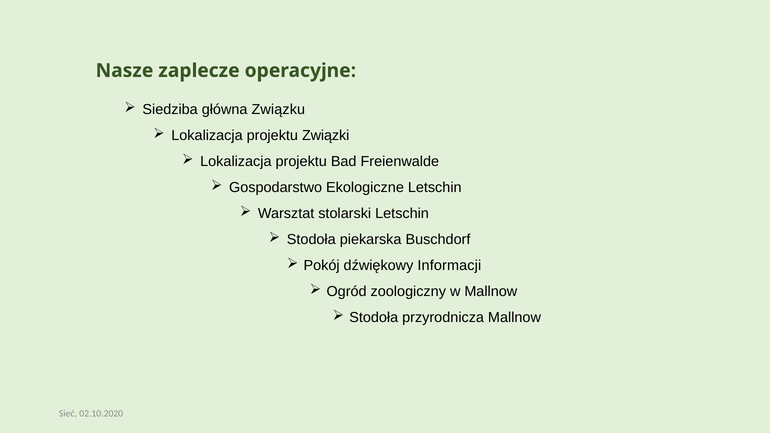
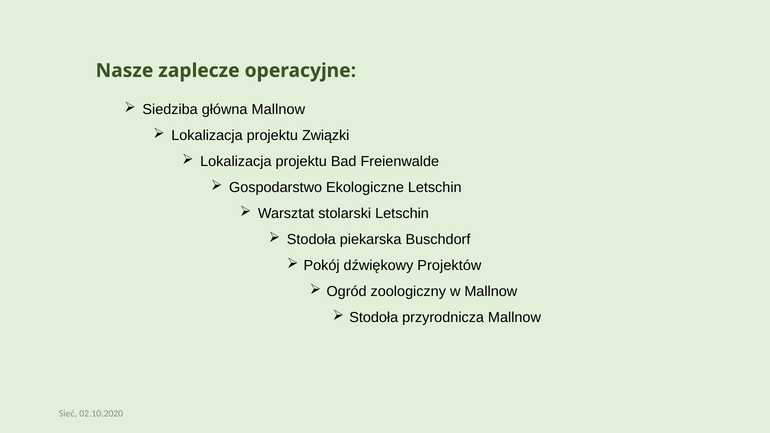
główna Związku: Związku -> Mallnow (278, 110)
Informacji: Informacji -> Projektów (449, 266)
